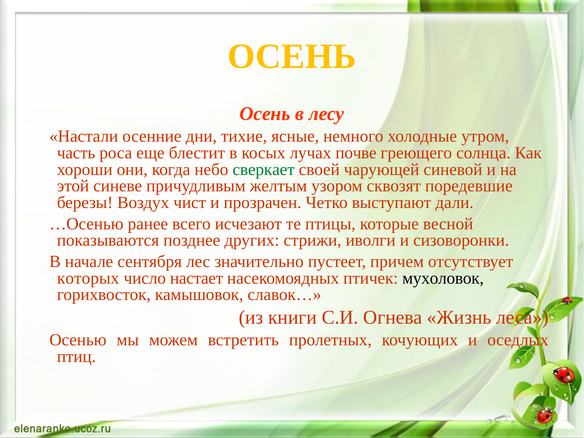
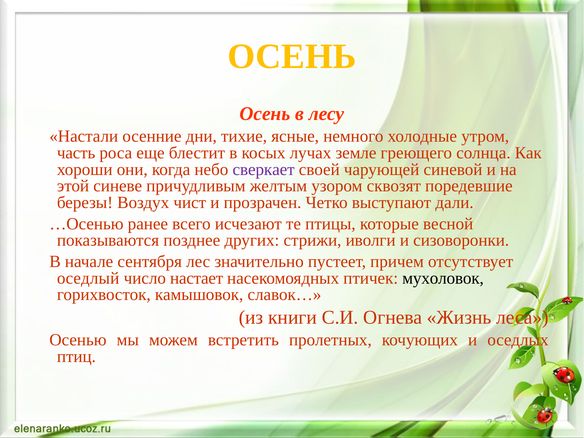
почве: почве -> земле (356, 153)
сверкает colour: green -> purple (264, 169)
которых: которых -> оседлый (88, 278)
